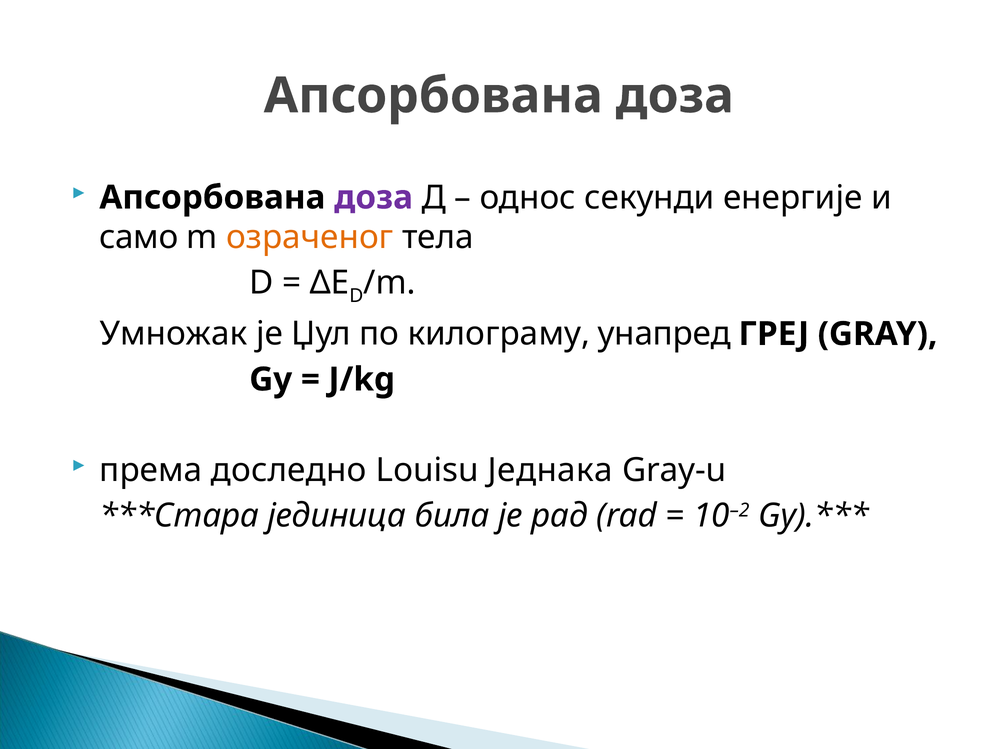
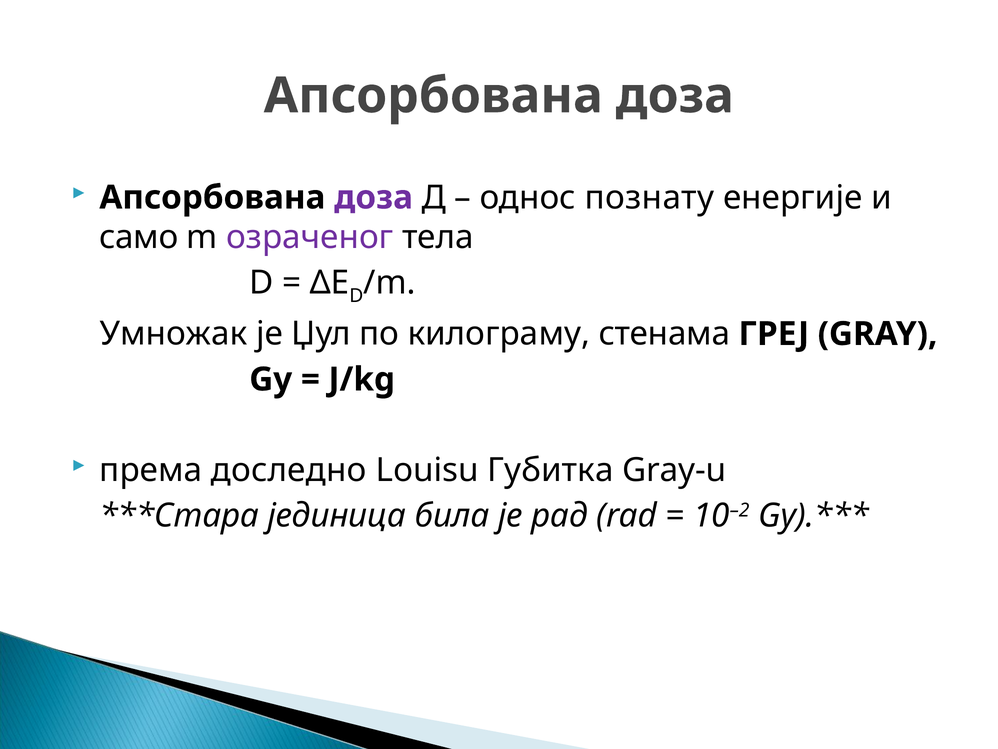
секунди: секунди -> познату (649, 197)
озраченог colour: orange -> purple (310, 237)
унапред: унапред -> стенама (664, 334)
Једнака: Једнака -> Губитка (550, 470)
